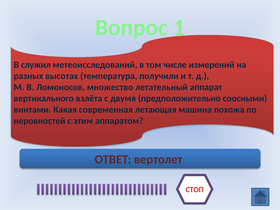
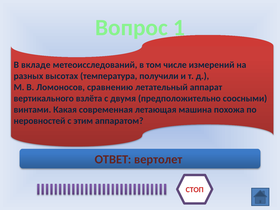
служил: служил -> вкладе (36, 65)
множество: множество -> сравнению (110, 87)
